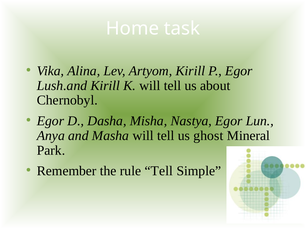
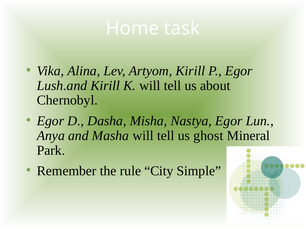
rule Tell: Tell -> City (159, 171)
